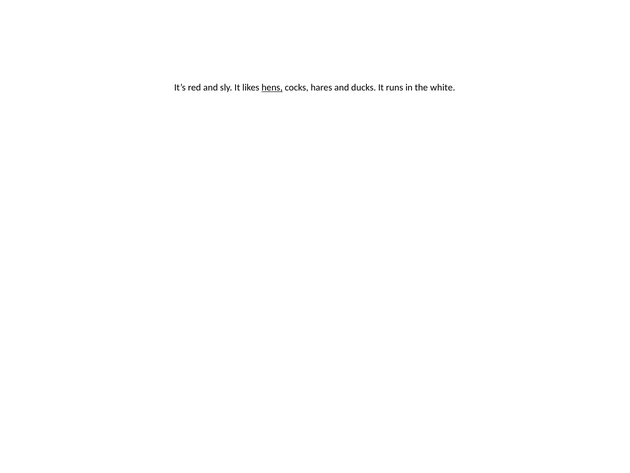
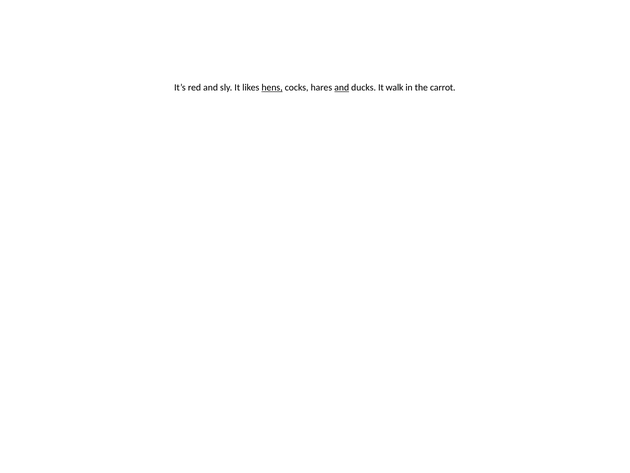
and underline: none -> present (342, 87)
runs: runs -> walk (395, 87)
white: white -> carrot (443, 87)
